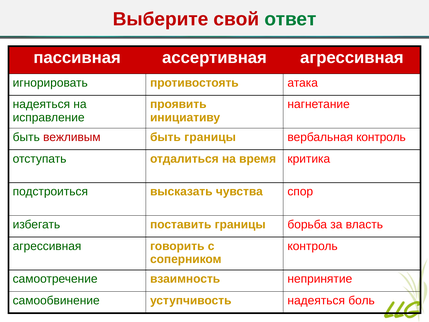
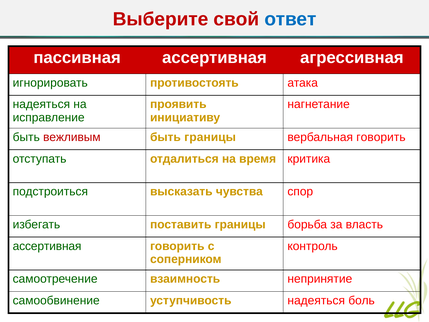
ответ colour: green -> blue (290, 19)
вербальная контроль: контроль -> говорить (381, 137)
агрессивная: агрессивная -> ассертивная (47, 246)
